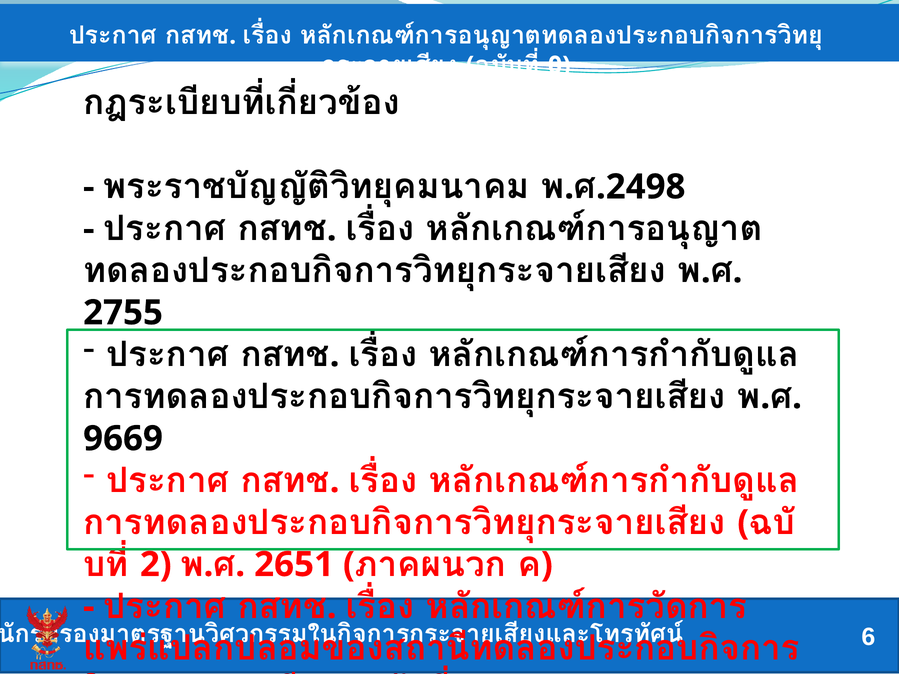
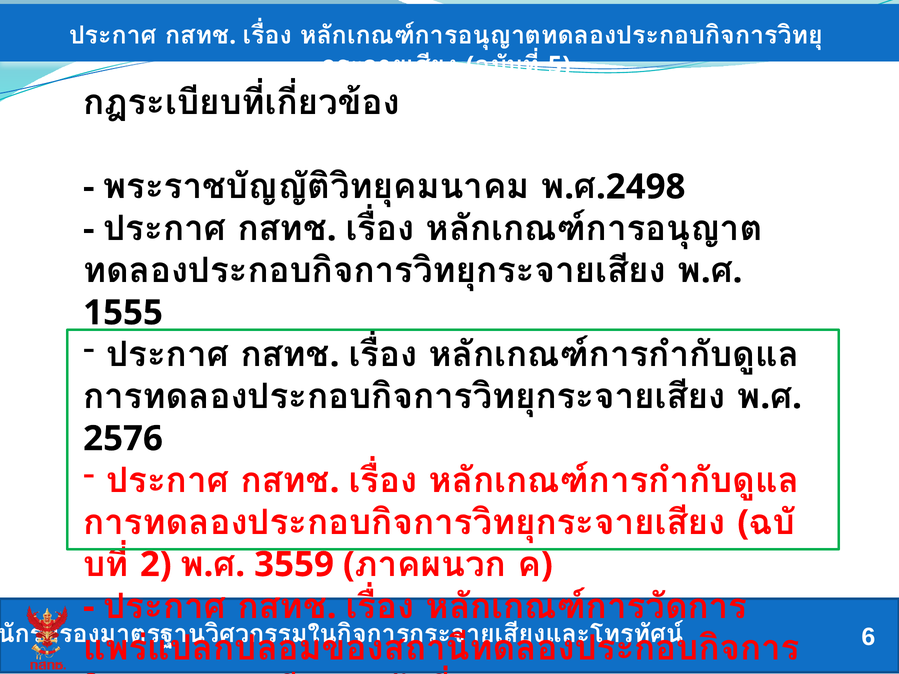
0: 0 -> 5 (559, 65)
2755: 2755 -> 1555 (123, 313)
9669: 9669 -> 2576 (123, 439)
2651: 2651 -> 3559 (294, 565)
